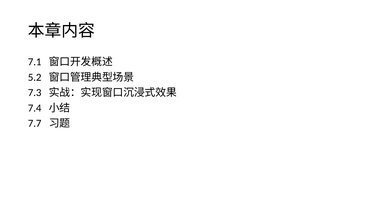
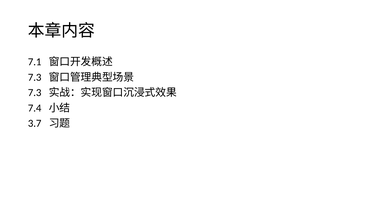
5.2: 5.2 -> 7.3 (35, 77)
7.7: 7.7 -> 3.7 (35, 123)
